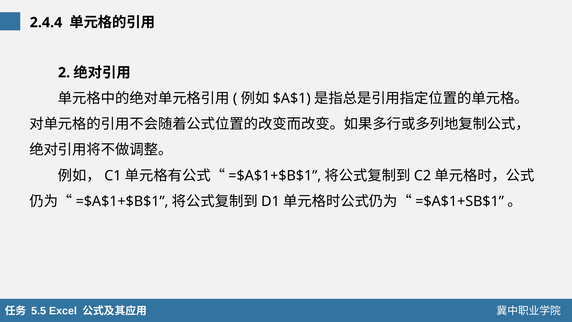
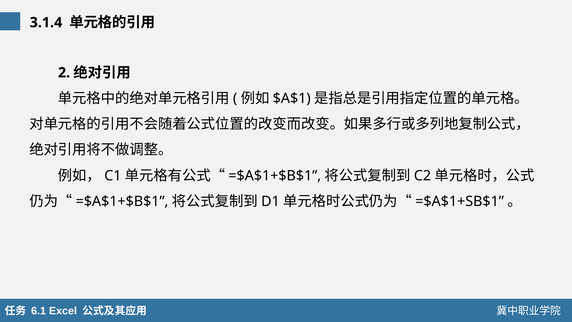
2.4.4: 2.4.4 -> 3.1.4 (46, 22)
5.5: 5.5 -> 6.1 (39, 311)
